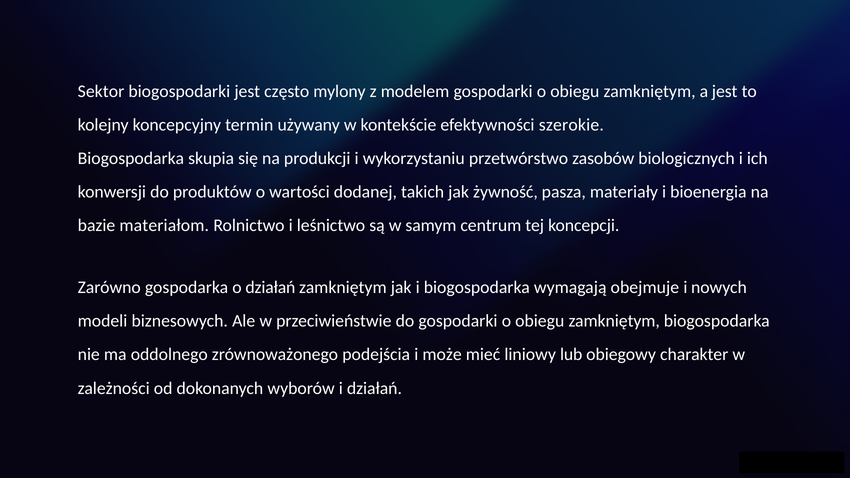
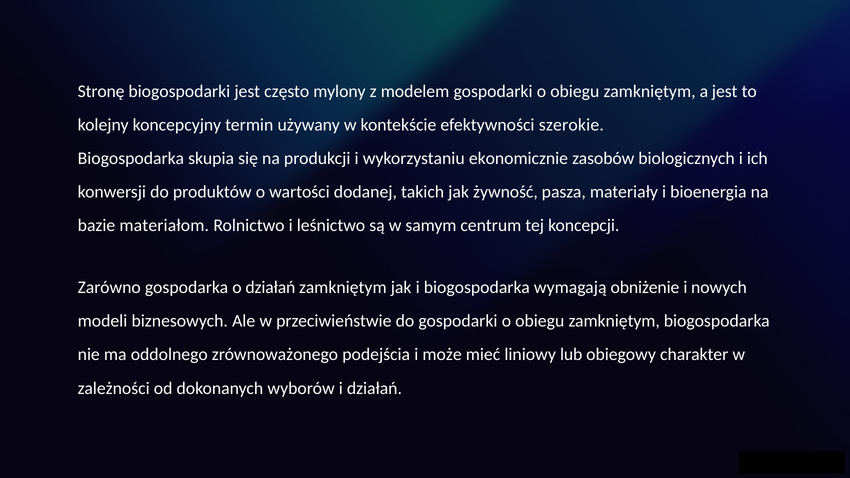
Sektor: Sektor -> Stronę (101, 91)
przetwórstwo: przetwórstwo -> ekonomicznie (518, 158)
obejmuje: obejmuje -> obniżenie (645, 288)
